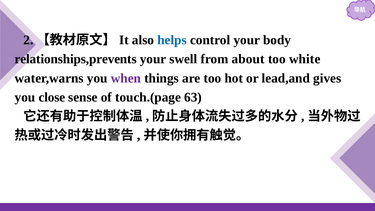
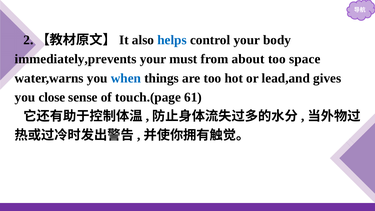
relationships,prevents: relationships,prevents -> immediately,prevents (76, 59)
swell: swell -> must (183, 59)
white: white -> space (305, 59)
when colour: purple -> blue (126, 78)
63: 63 -> 61 (193, 97)
